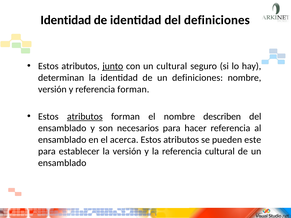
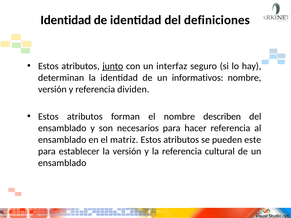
un cultural: cultural -> interfaz (172, 66)
un definiciones: definiciones -> informativos (198, 78)
referencia forman: forman -> dividen (133, 89)
atributos underline: present -> none (85, 117)
acerca: acerca -> matriz (124, 140)
